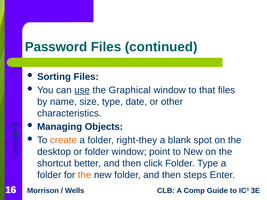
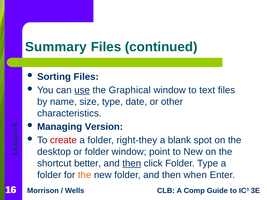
Password: Password -> Summary (56, 47)
that: that -> text (207, 90)
Objects: Objects -> Version (104, 127)
create colour: orange -> red (63, 140)
then underline: none -> present (132, 163)
steps: steps -> when (195, 175)
